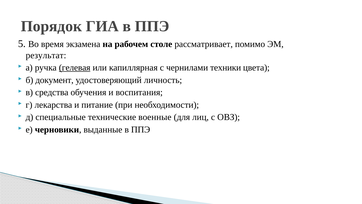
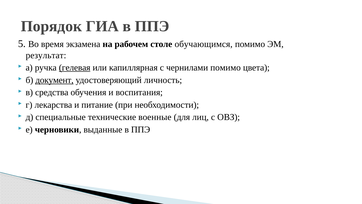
рассматривает: рассматривает -> обучающимся (204, 44)
чернилами техники: техники -> помимо (226, 68)
документ underline: none -> present (54, 80)
